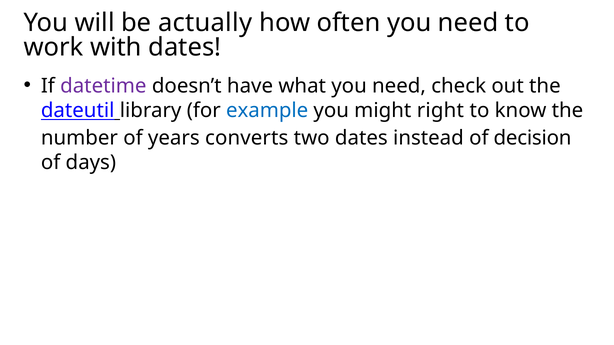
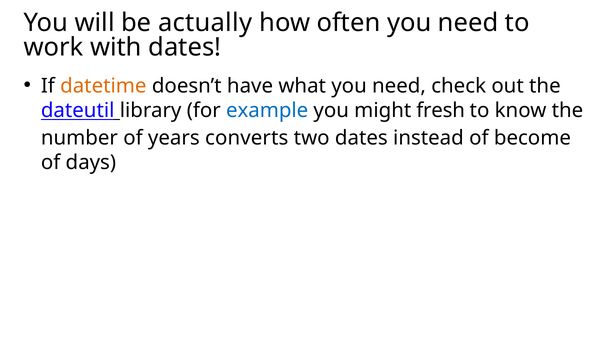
datetime colour: purple -> orange (103, 86)
right: right -> fresh (441, 110)
decision: decision -> become (532, 138)
